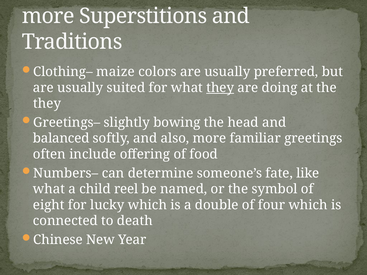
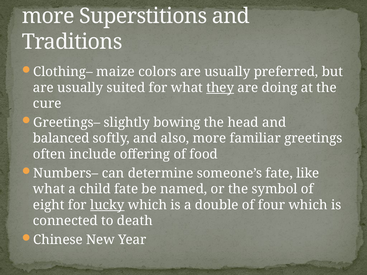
they: they -> cure (47, 104)
child reel: reel -> fate (126, 189)
lucky underline: none -> present (107, 205)
